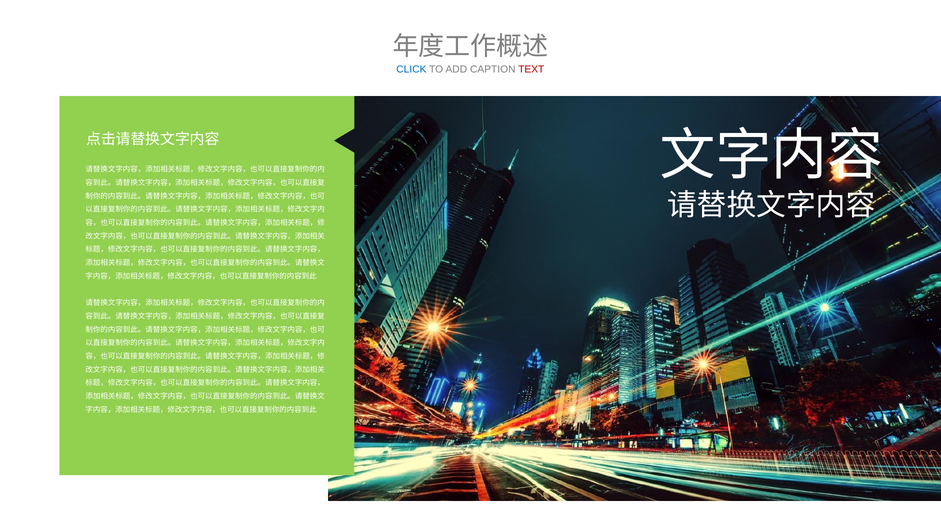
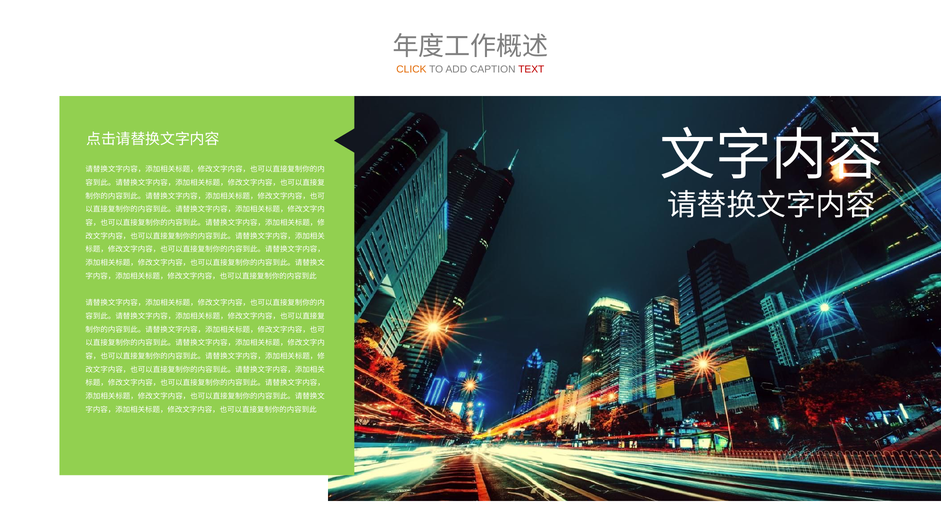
CLICK colour: blue -> orange (411, 69)
